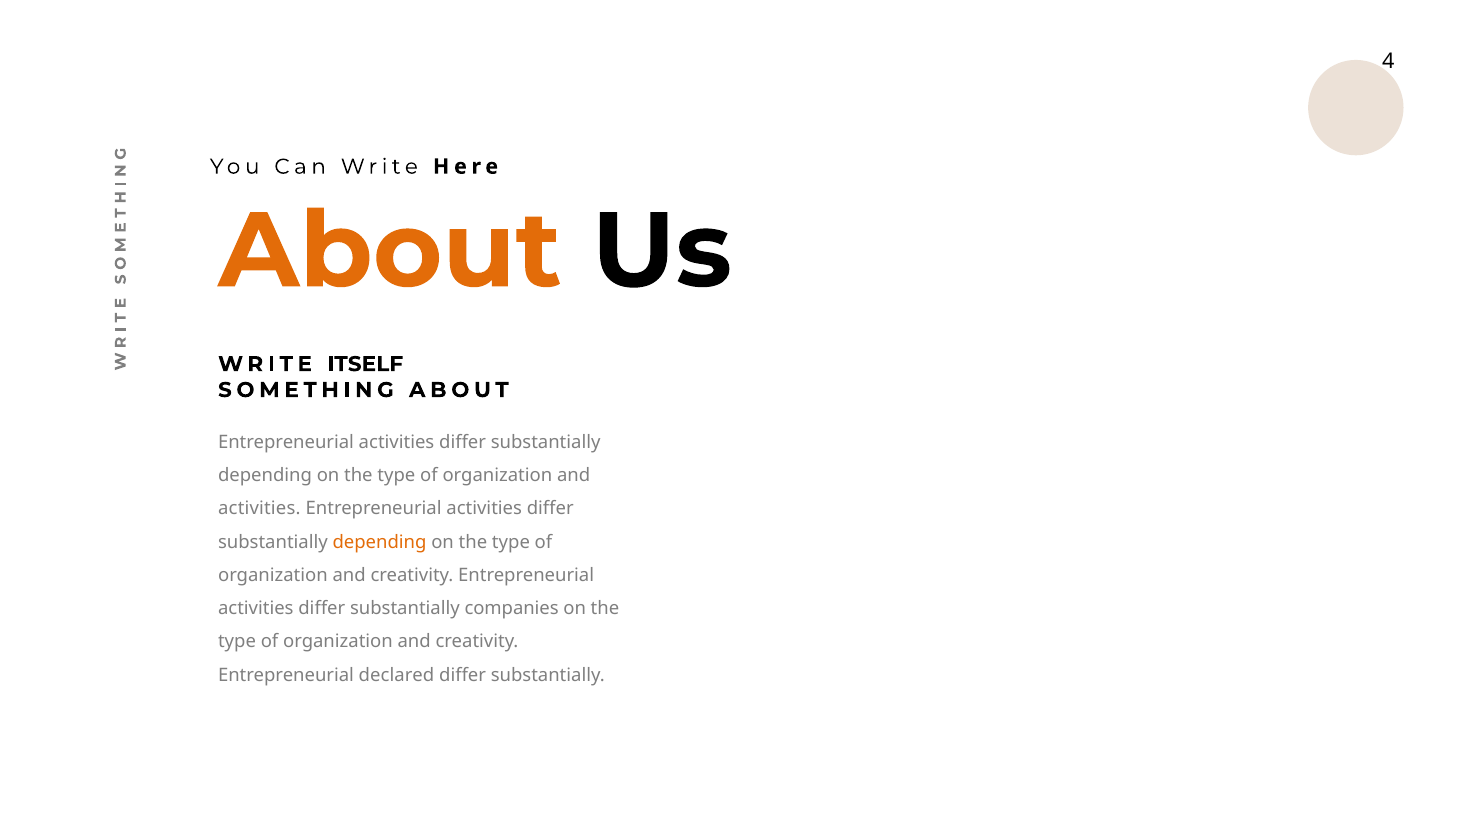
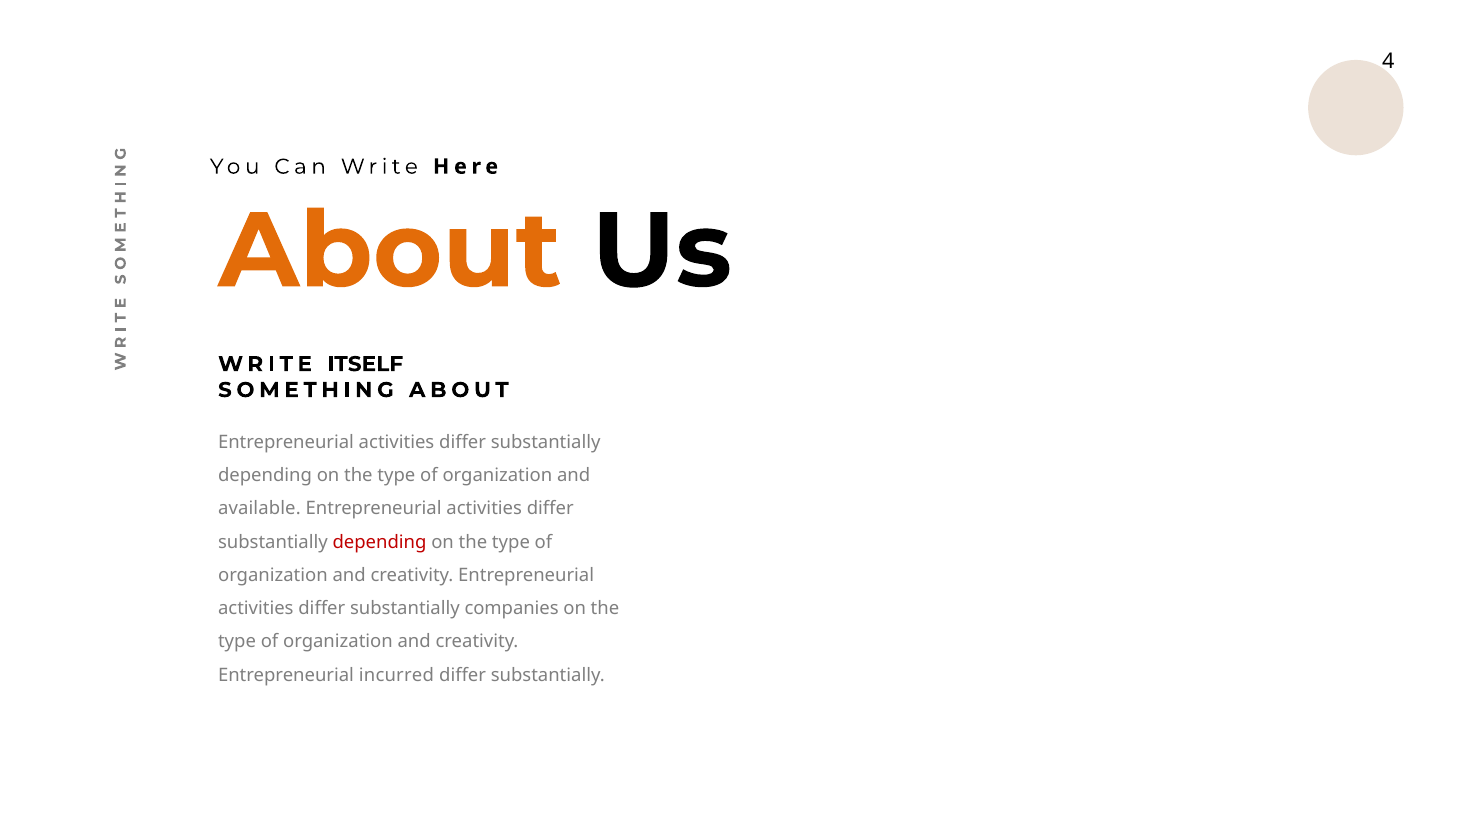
activities: activities -> available (259, 509)
depending colour: orange -> red (380, 542)
declared: declared -> incurred (396, 675)
